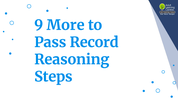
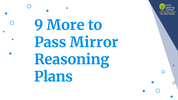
Record: Record -> Mirror (94, 42)
Steps: Steps -> Plans (53, 77)
